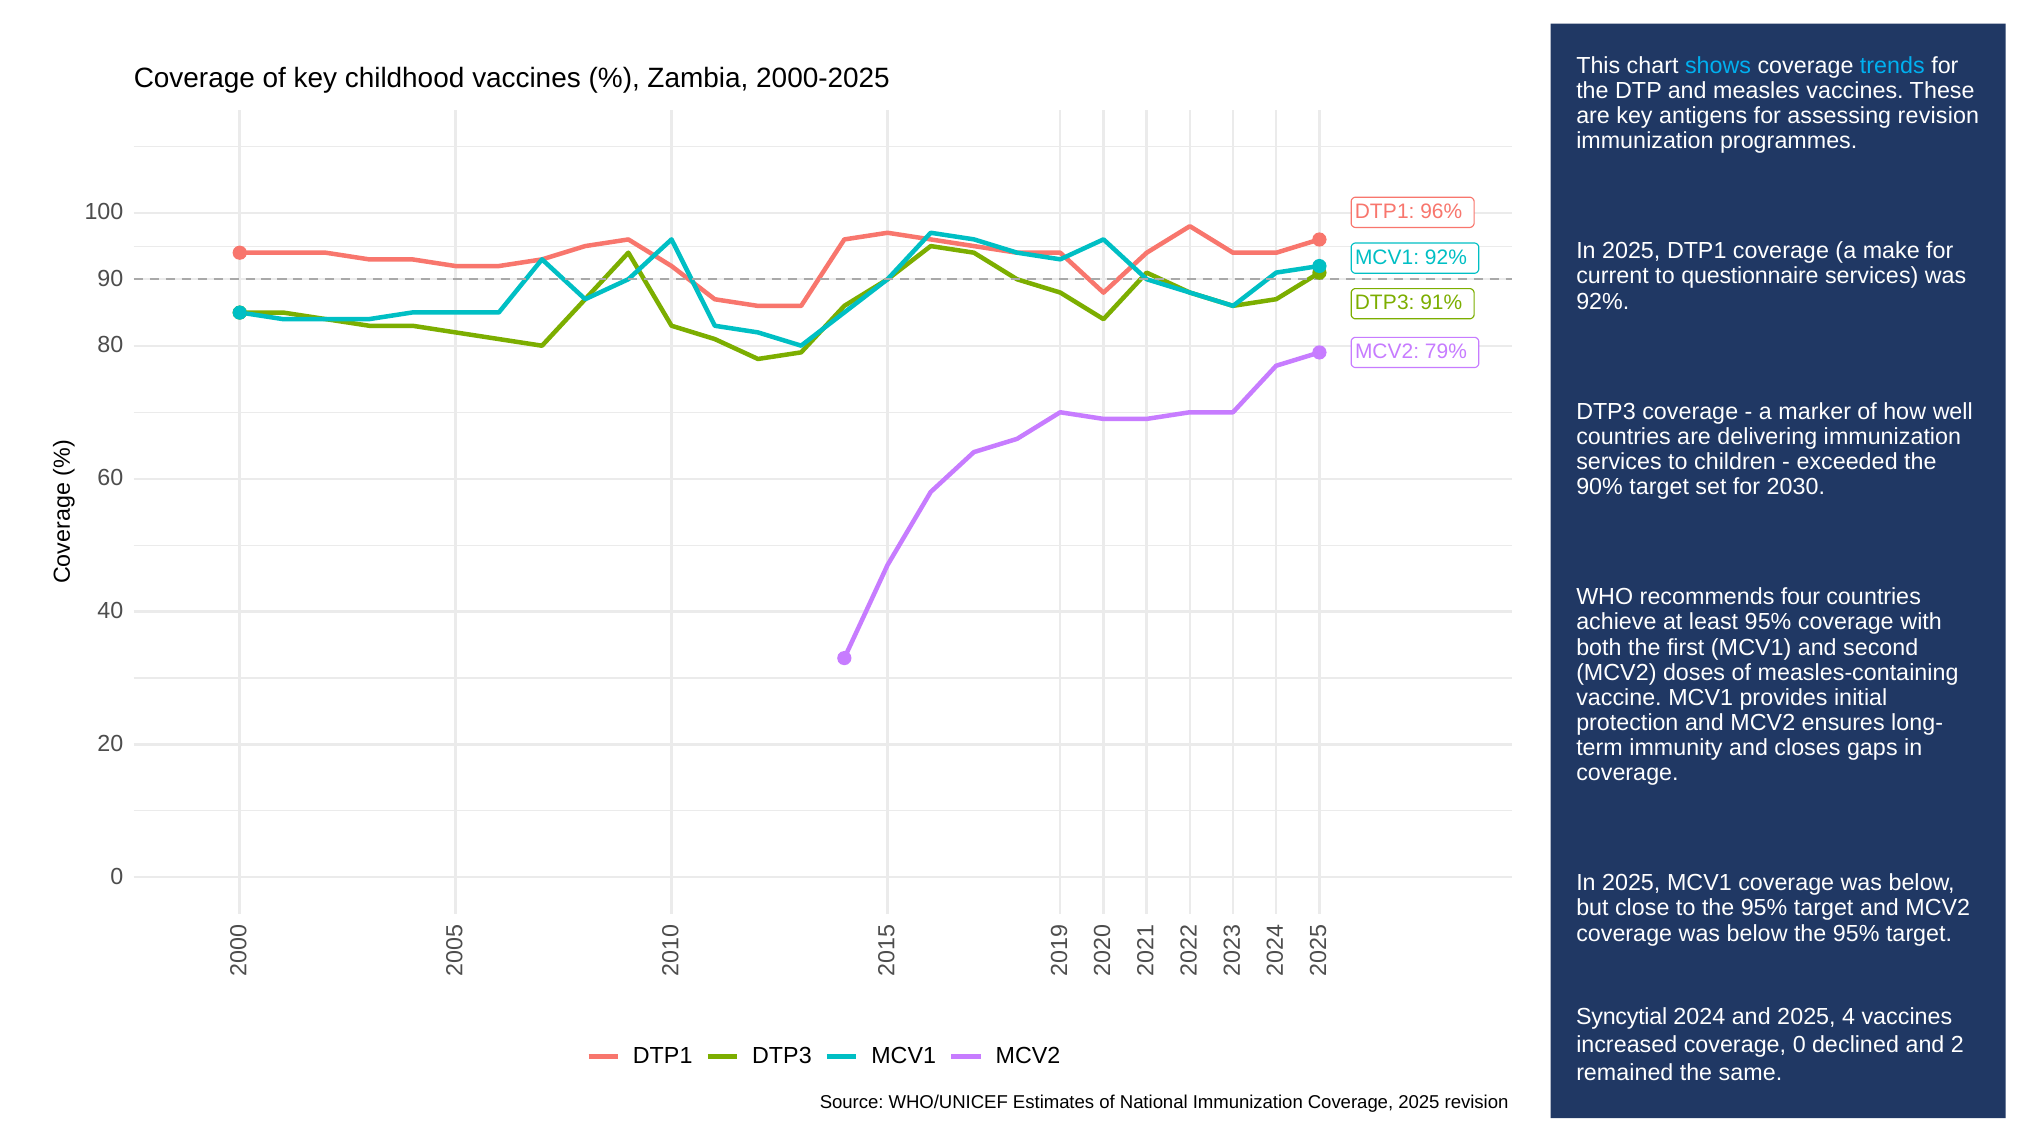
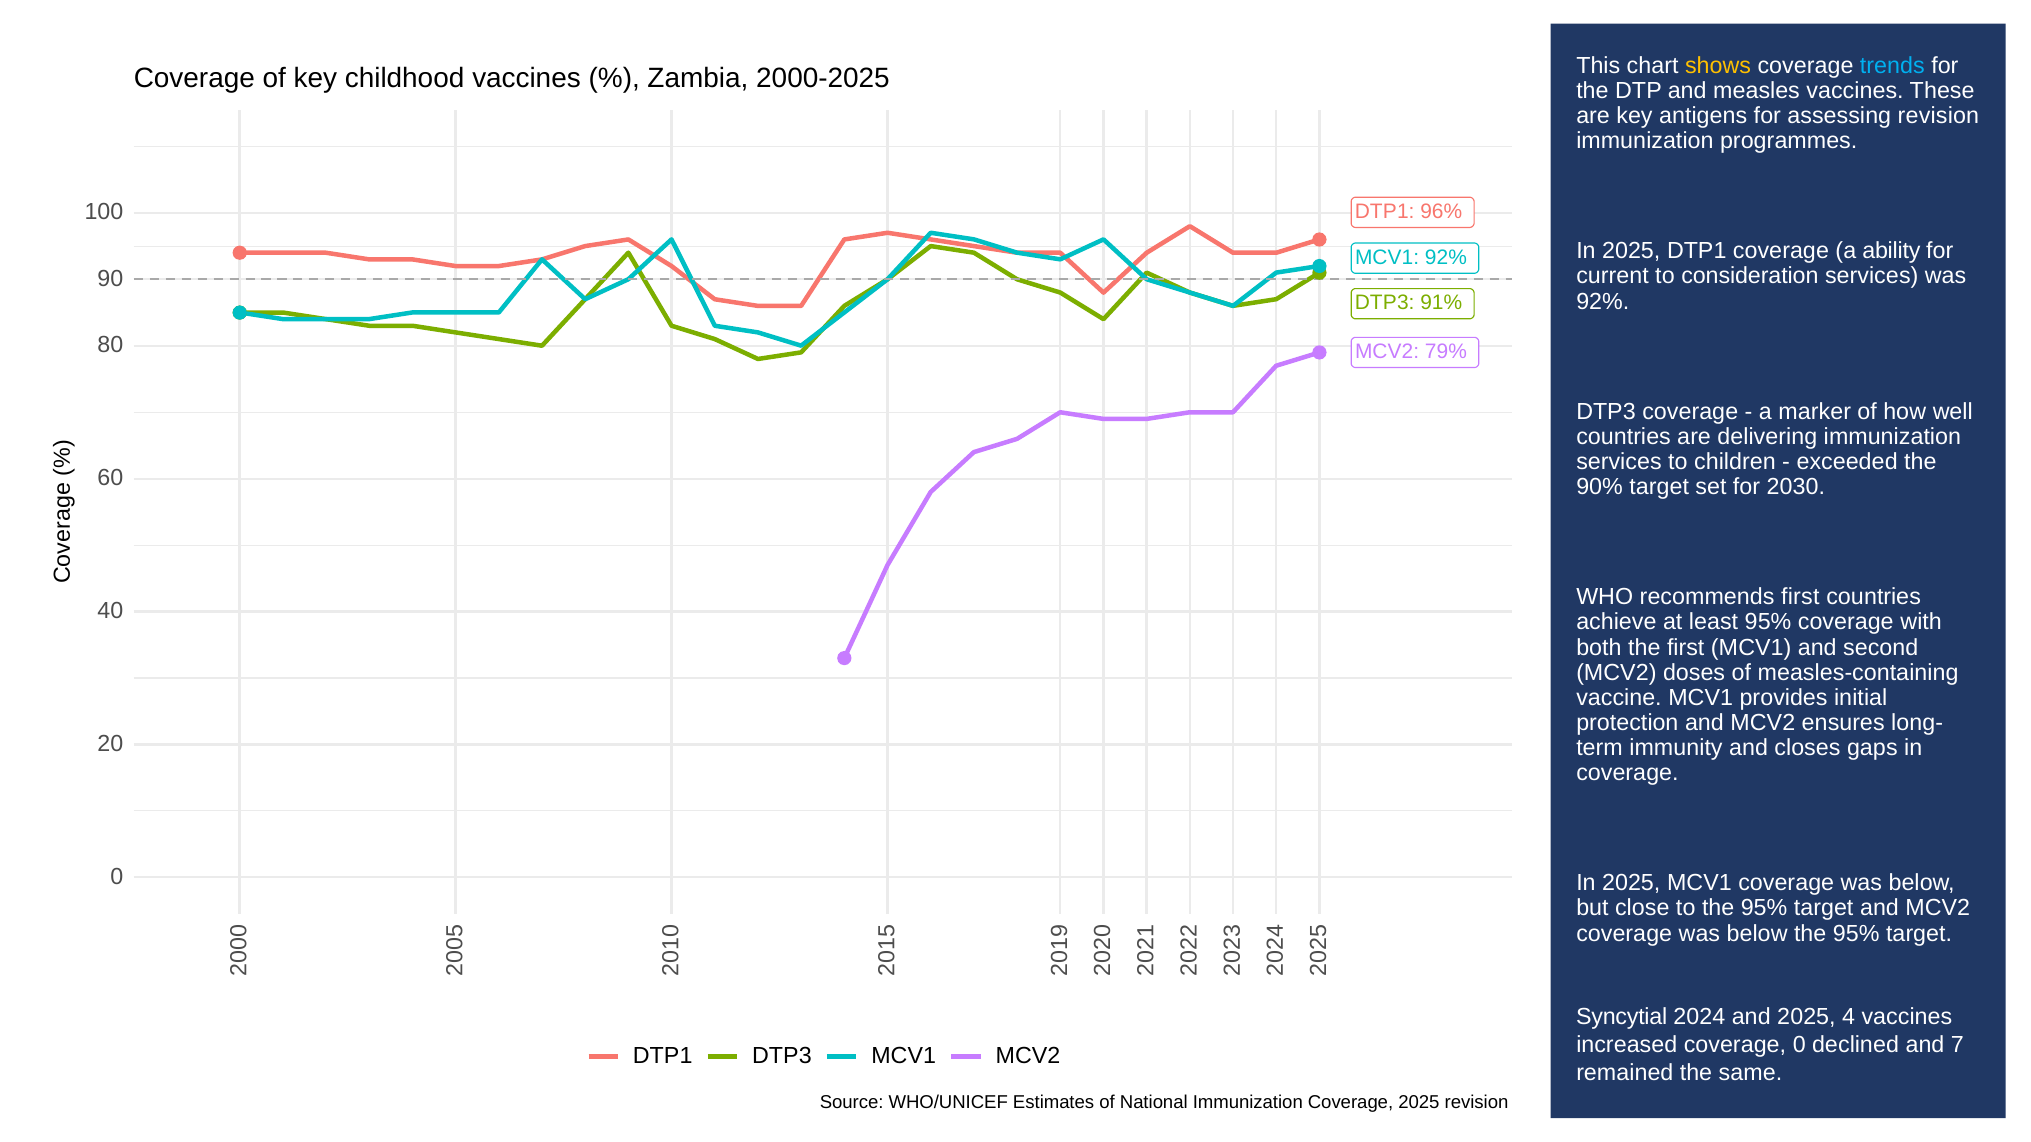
shows colour: light blue -> yellow (1718, 66)
make: make -> ability (1891, 251)
questionnaire: questionnaire -> consideration (1750, 276)
recommends four: four -> first (1800, 597)
and 2: 2 -> 7 (1957, 1045)
